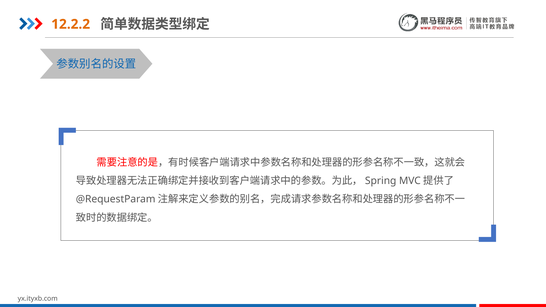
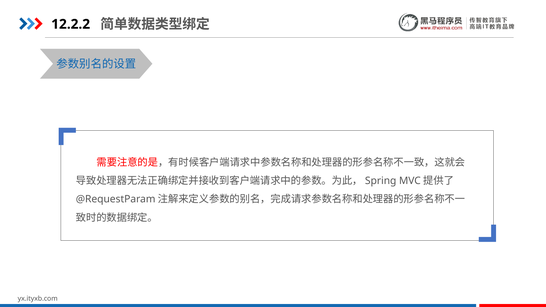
12.2.2 colour: orange -> black (71, 24)
